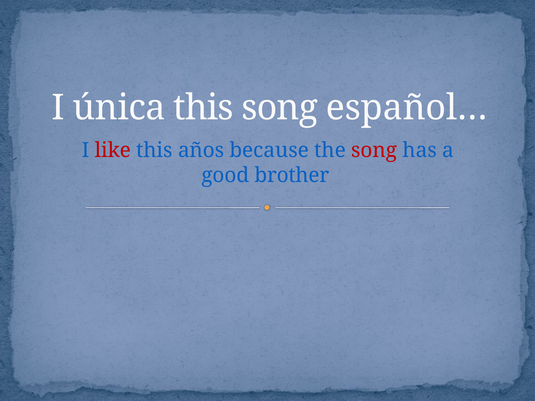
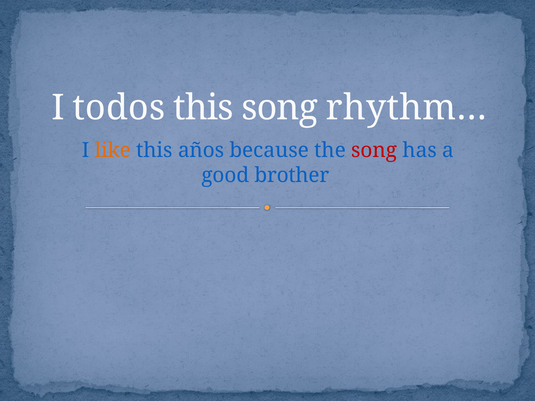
única: única -> todos (119, 108)
español…: español… -> rhythm… (407, 108)
like colour: red -> orange (113, 150)
